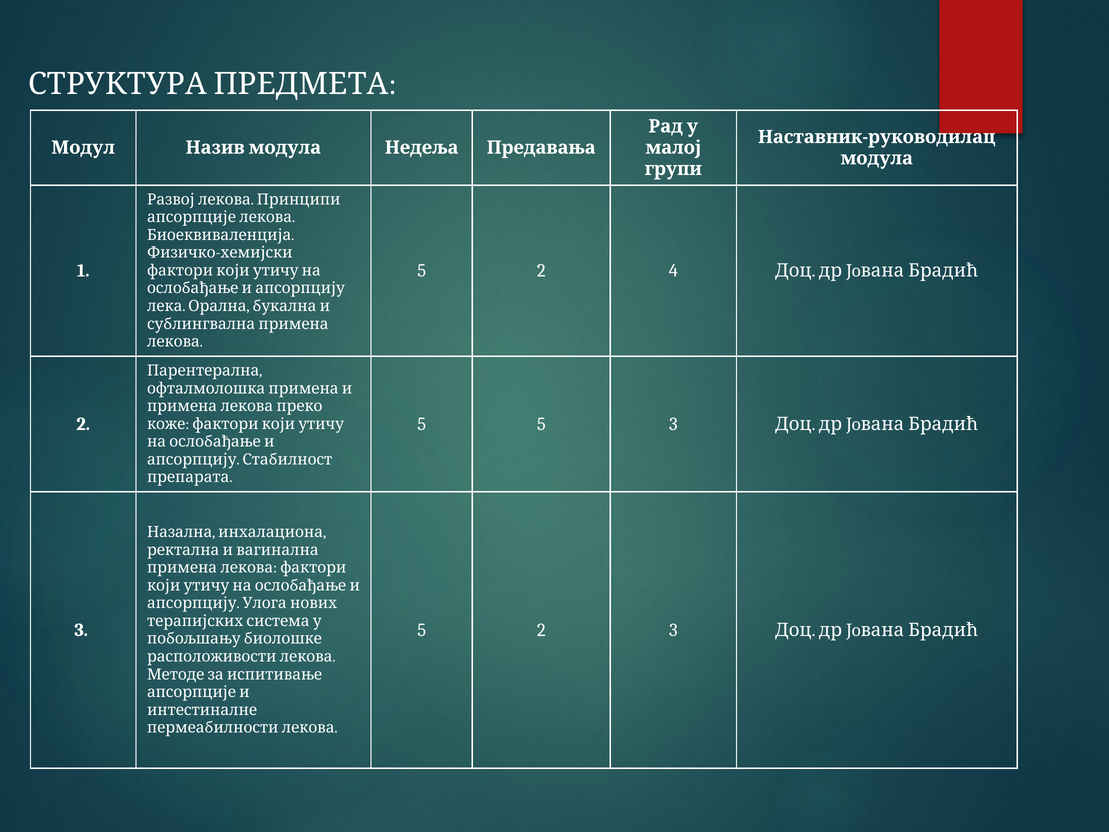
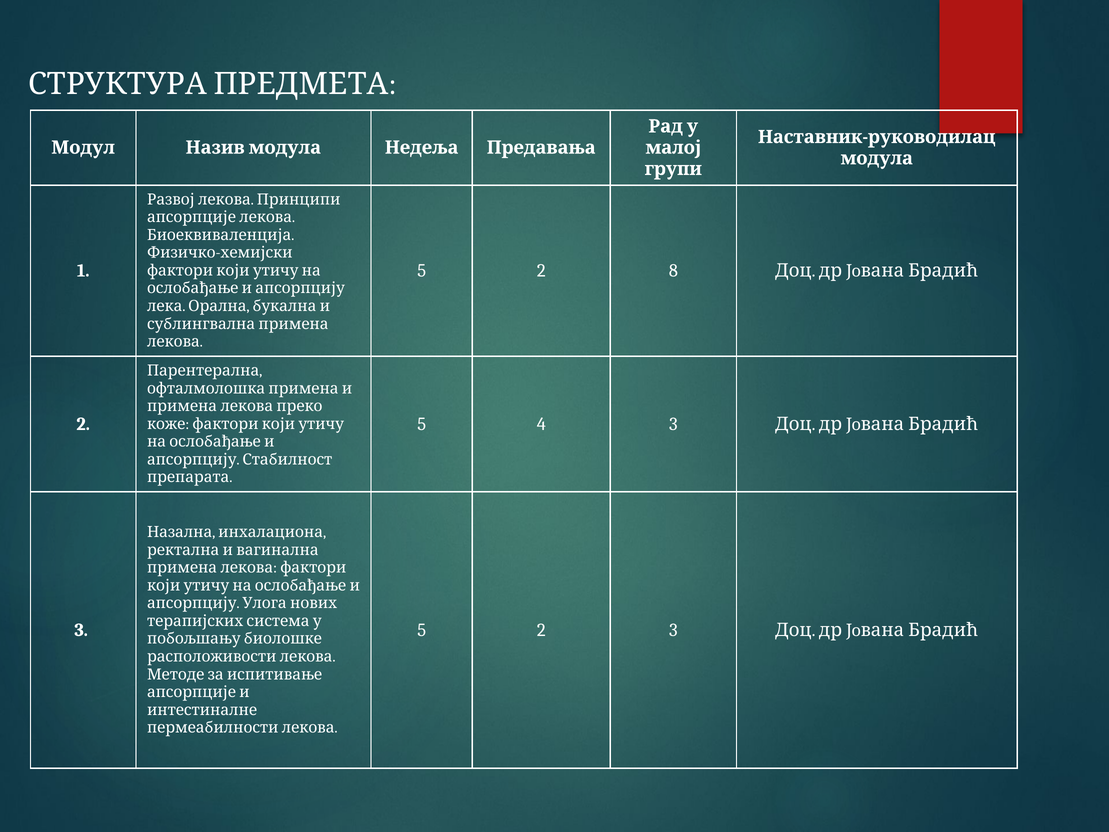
4: 4 -> 8 (673, 271)
5 5: 5 -> 4 (541, 424)
